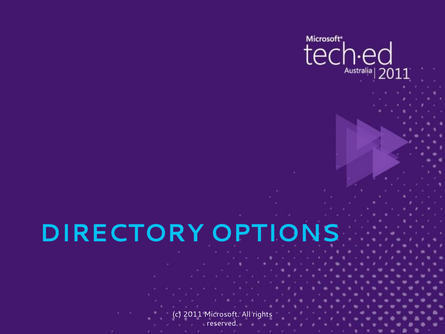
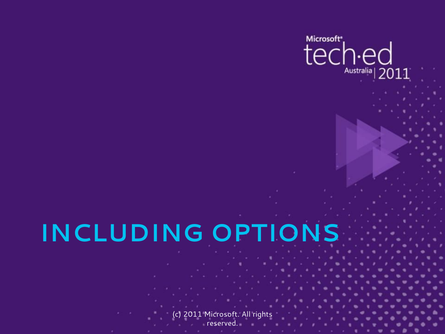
DIRECTORY: DIRECTORY -> INCLUDING (122, 233)
